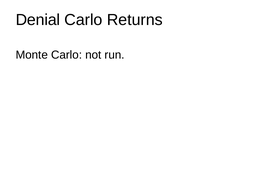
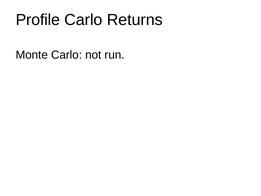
Denial: Denial -> Profile (38, 20)
